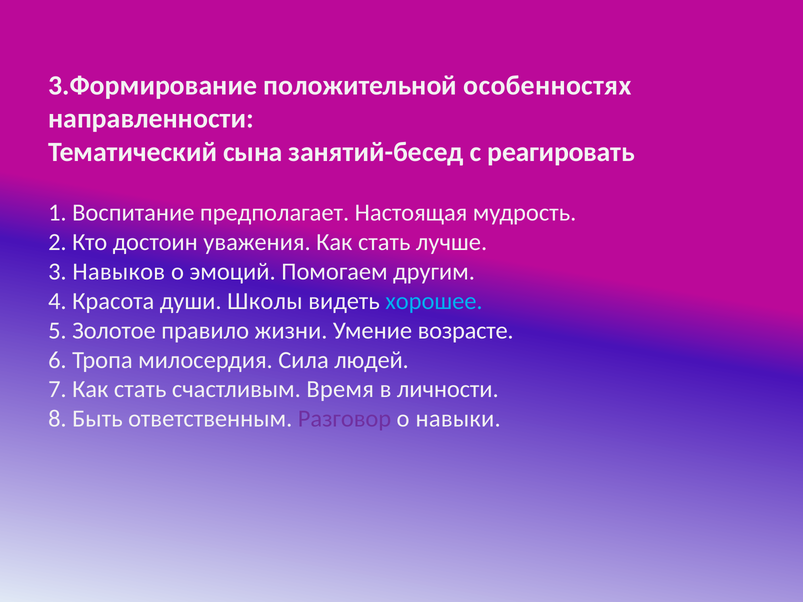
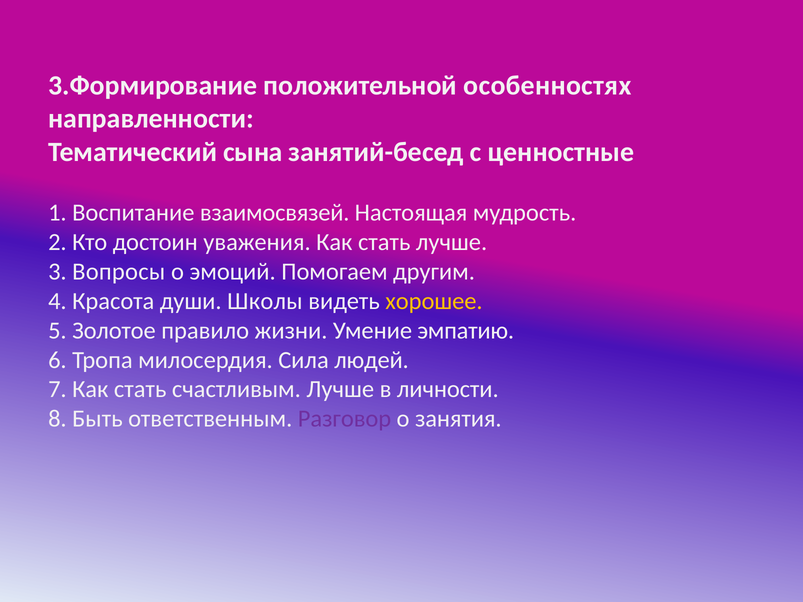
реагировать: реагировать -> ценностные (561, 152)
предполагает: предполагает -> взаимосвязей (275, 213)
Навыков: Навыков -> Вопросы (119, 272)
хорошее colour: light blue -> yellow (434, 301)
возрасте: возрасте -> эмпатию (466, 331)
счастливым Время: Время -> Лучше (340, 390)
навыки: навыки -> занятия (458, 419)
